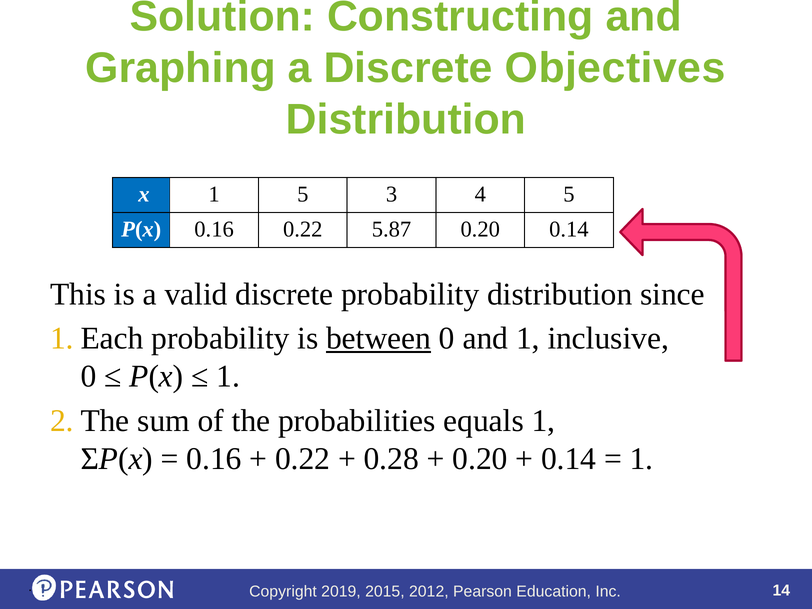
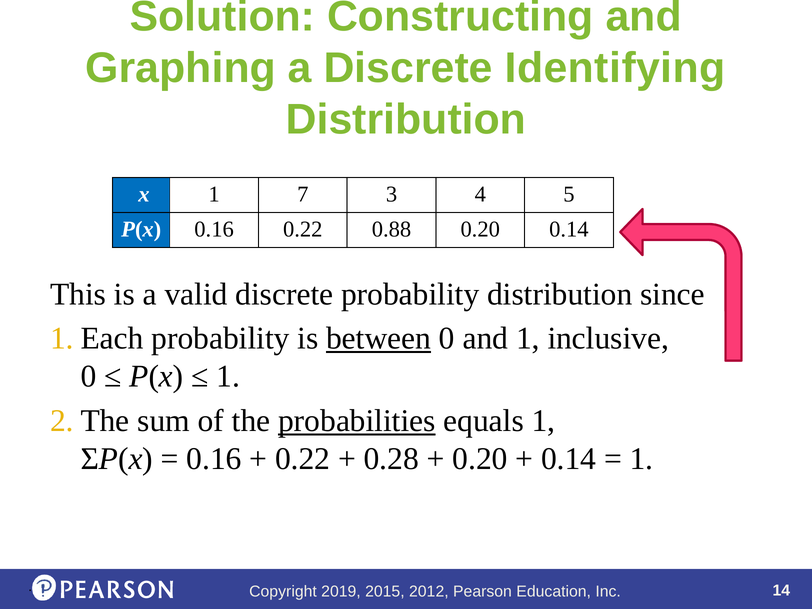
Objectives: Objectives -> Identifying (615, 68)
1 5: 5 -> 7 (303, 194)
5.87: 5.87 -> 0.88 (392, 229)
probabilities underline: none -> present (357, 421)
